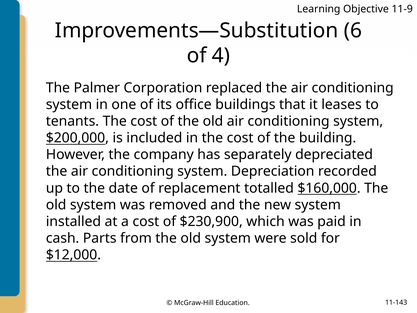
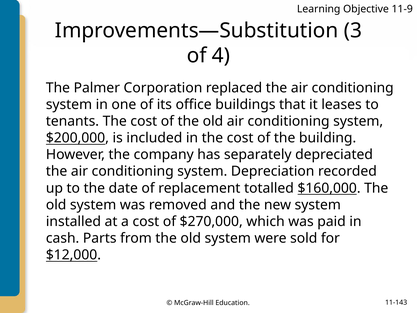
6: 6 -> 3 (353, 31)
$230,900: $230,900 -> $270,000 (211, 221)
